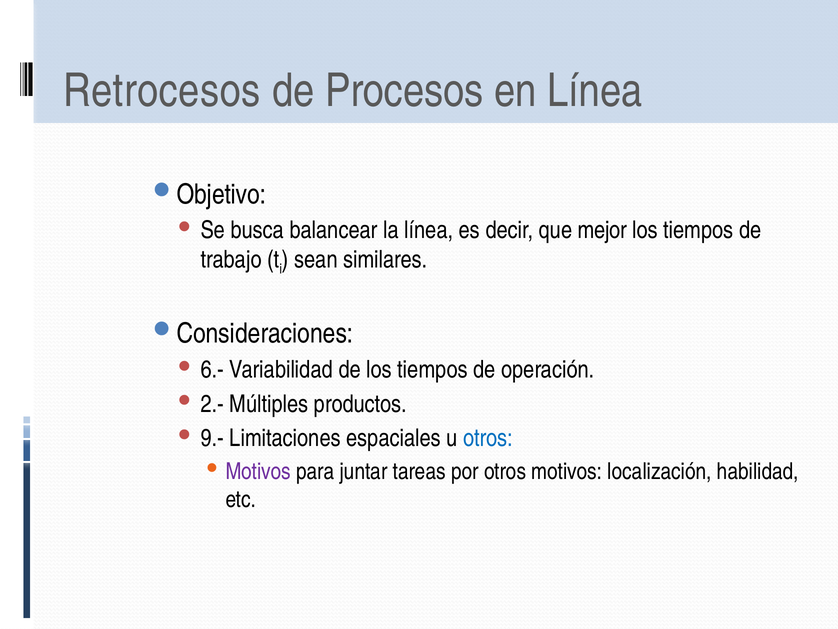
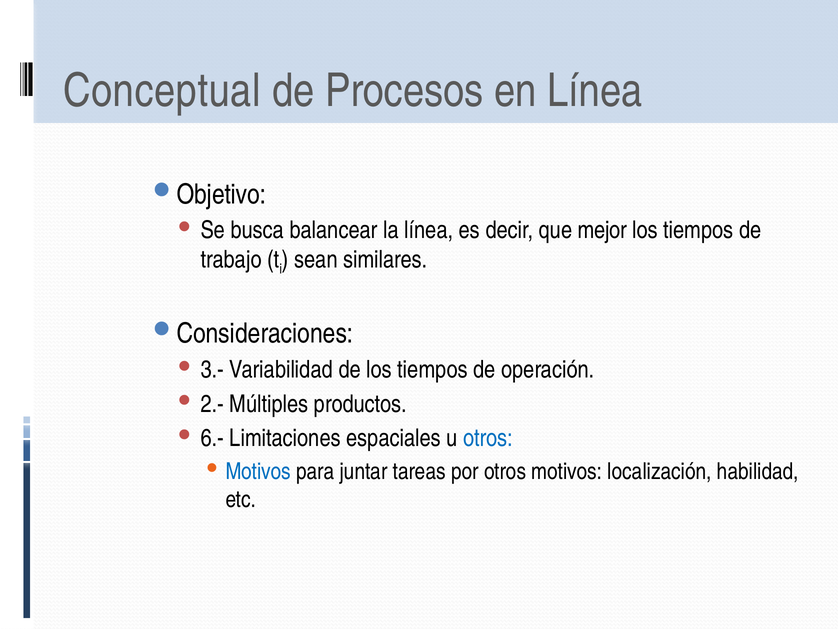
Retrocesos: Retrocesos -> Conceptual (162, 91)
6.-: 6.- -> 3.- (212, 369)
9.-: 9.- -> 6.- (212, 438)
Motivos colour: purple -> blue (258, 471)
